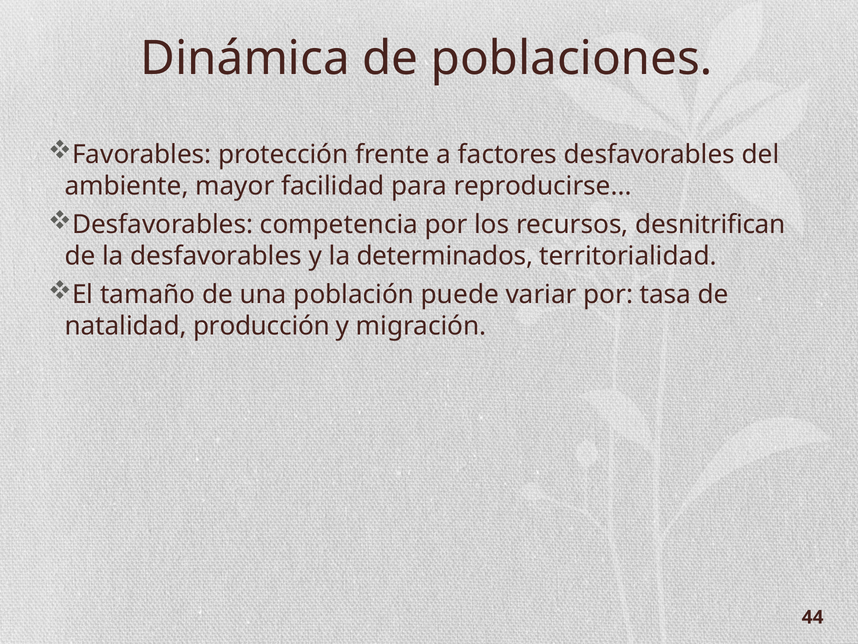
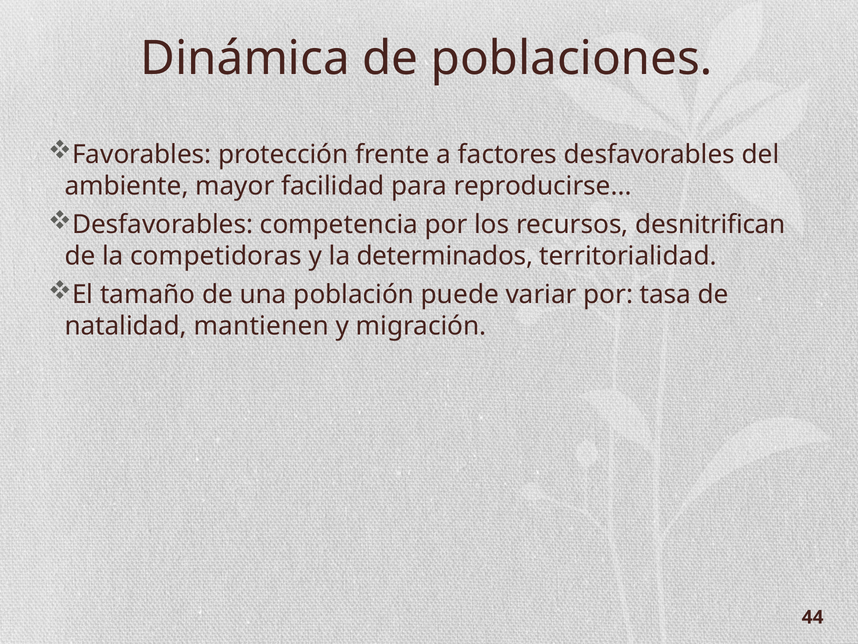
la desfavorables: desfavorables -> competidoras (216, 256)
producción: producción -> mantienen (261, 326)
